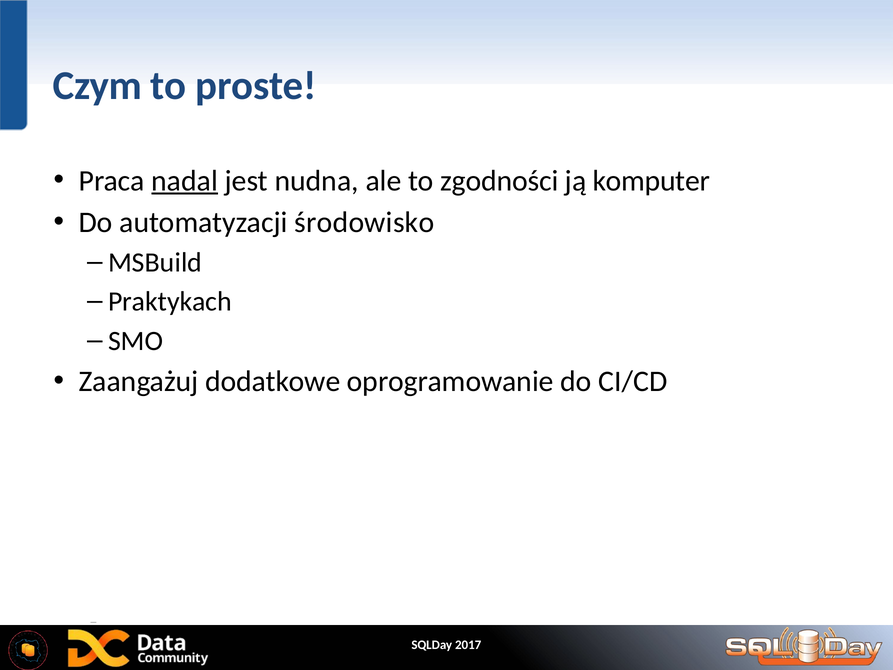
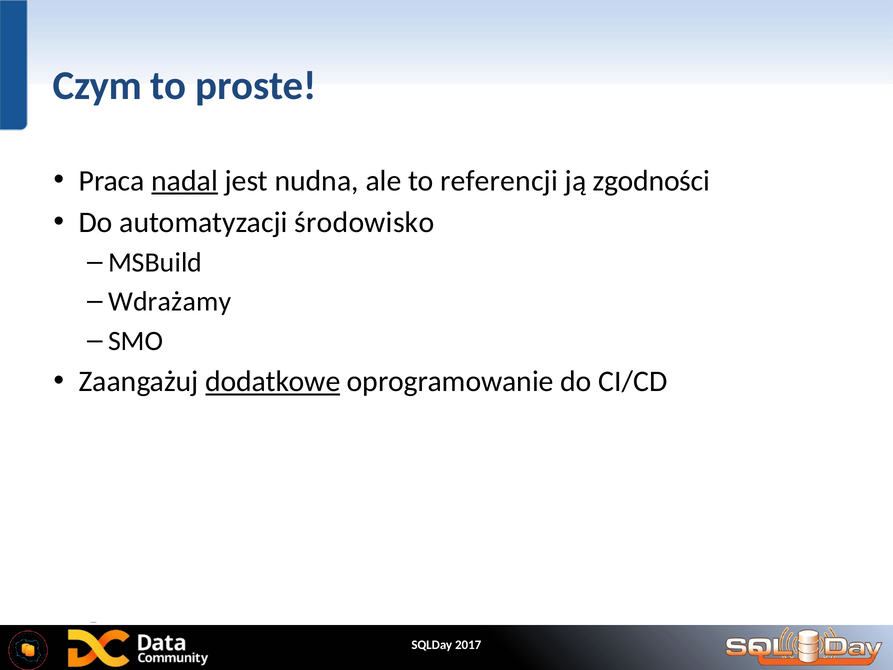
zgodności: zgodności -> referencji (499, 181)
komputer: komputer -> zgodności (651, 181)
Praktykach: Praktykach -> Wdrażamy (170, 302)
dodatkowe underline: none -> present (273, 382)
